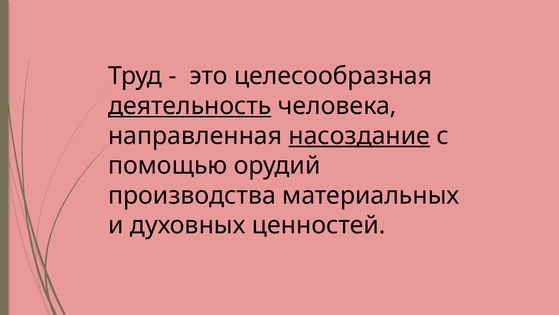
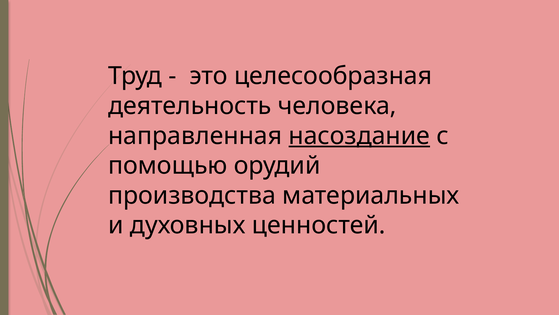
деятельность underline: present -> none (190, 106)
